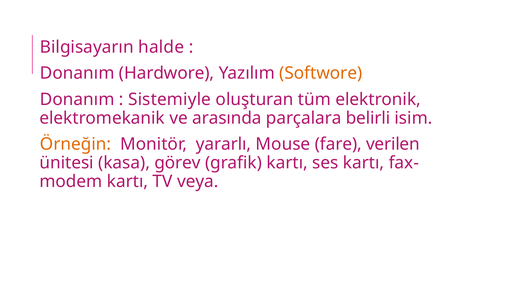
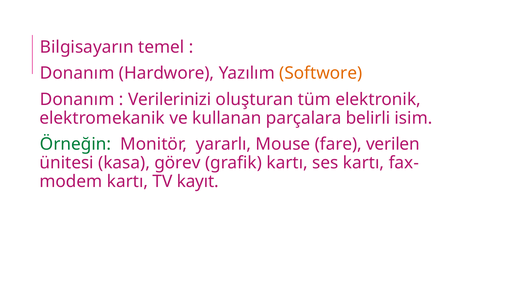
halde: halde -> temel (161, 47)
Sistemiyle: Sistemiyle -> Verilerinizi (170, 99)
arasında: arasında -> kullanan (227, 118)
Örneğin colour: orange -> green (76, 144)
veya: veya -> kayıt (198, 181)
